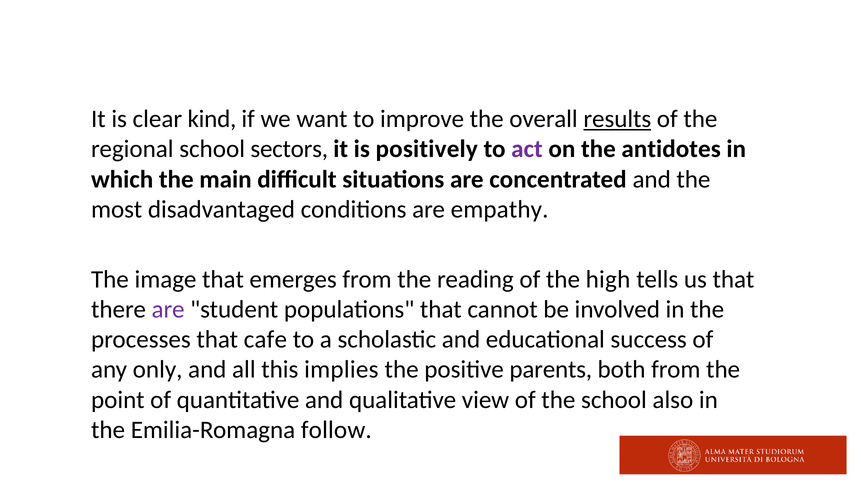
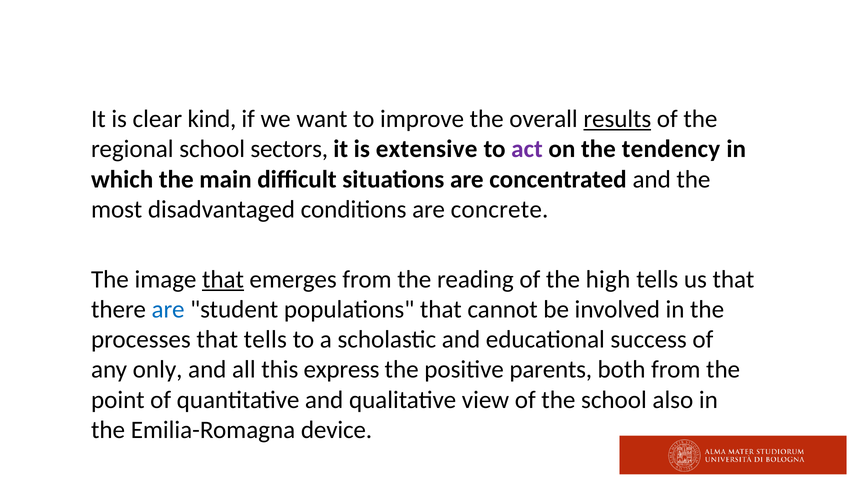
positively: positively -> extensive (427, 149)
antidotes: antidotes -> tendency (671, 149)
empathy: empathy -> concrete (500, 209)
that underline: none -> present (223, 280)
are colour: purple -> blue (168, 310)
that cafe: cafe -> tells (265, 340)
implies: implies -> express (342, 370)
follow: follow -> device (337, 430)
